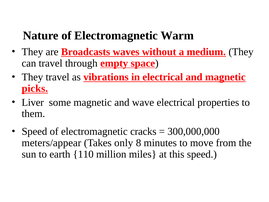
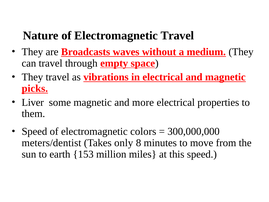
Electromagnetic Warm: Warm -> Travel (177, 36)
wave: wave -> more (143, 102)
cracks: cracks -> colors (143, 131)
meters/appear: meters/appear -> meters/dentist (51, 143)
110: 110 -> 153 (83, 154)
